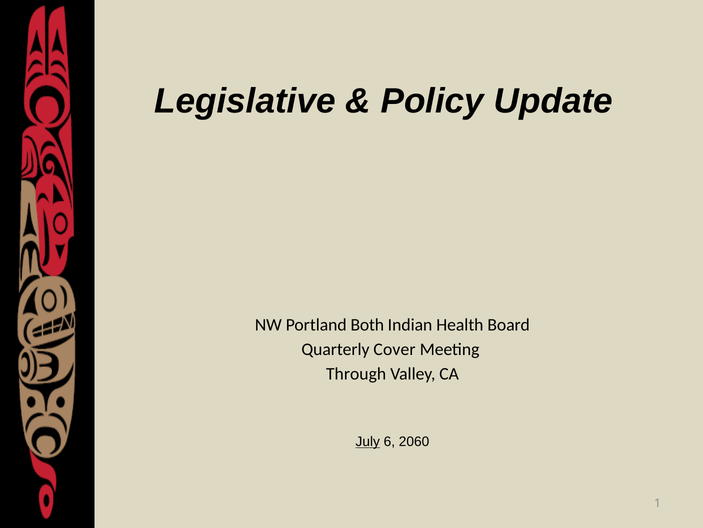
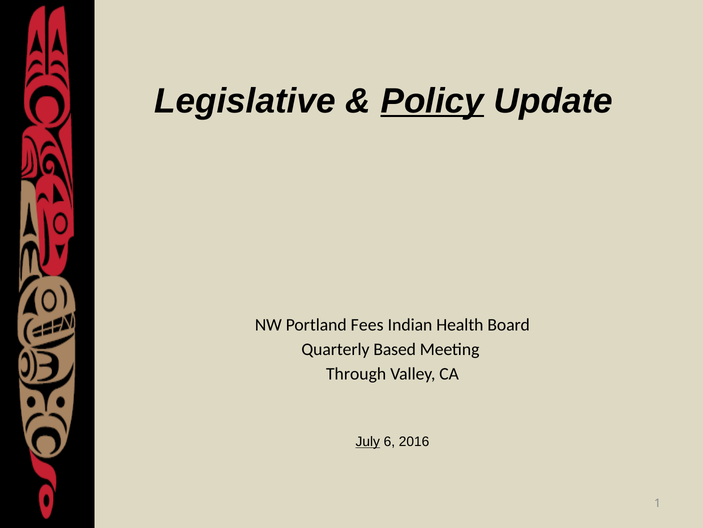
Policy underline: none -> present (432, 101)
Both: Both -> Fees (367, 324)
Cover: Cover -> Based (395, 349)
2060: 2060 -> 2016 (414, 441)
